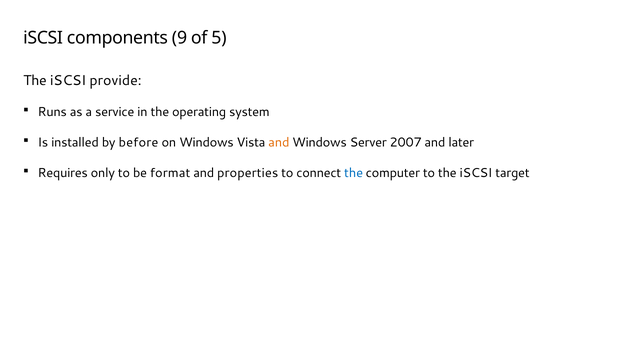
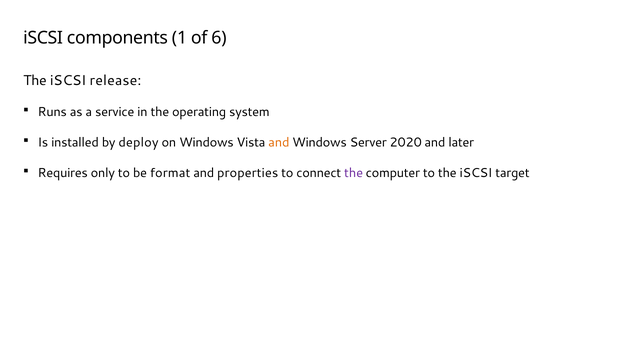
9: 9 -> 1 (180, 38)
5: 5 -> 6 (219, 38)
provide: provide -> release (115, 80)
before: before -> deploy (138, 143)
2007: 2007 -> 2020 (406, 143)
the colour: blue -> purple (354, 173)
